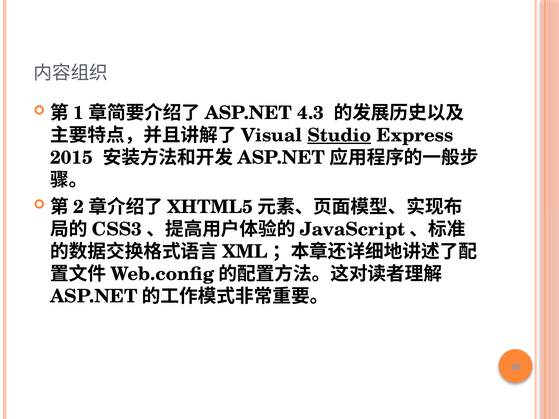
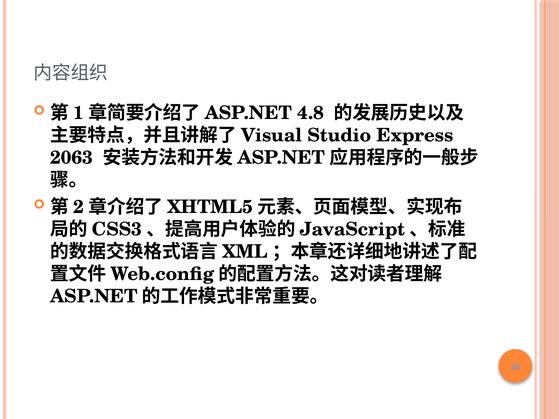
4.3: 4.3 -> 4.8 (311, 113)
Studio underline: present -> none (339, 135)
2015: 2015 -> 2063 (72, 158)
